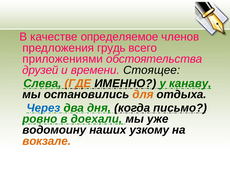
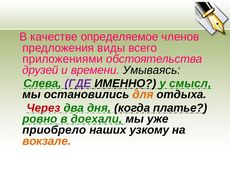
грудь: грудь -> виды (111, 48)
Стоящее: Стоящее -> Умываясь (152, 70)
ГДЕ colour: orange -> purple (78, 83)
канаву: канаву -> смысл (190, 83)
Через colour: blue -> red (43, 108)
письмо: письмо -> платье (180, 108)
водомоину: водомоину -> приобрело (54, 130)
